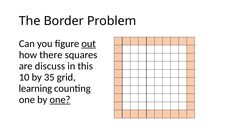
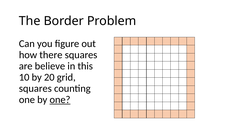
out underline: present -> none (89, 43)
discuss: discuss -> believe (50, 66)
35: 35 -> 20 (49, 77)
learning: learning -> squares (35, 88)
